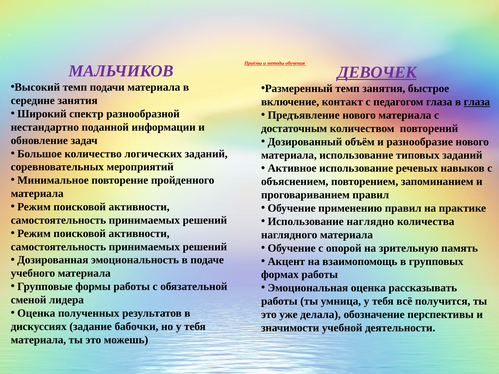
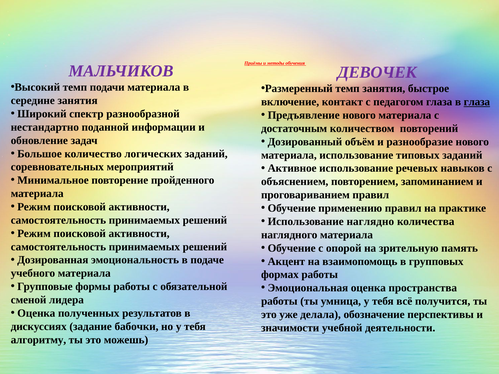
ДЕВОЧЕК underline: present -> none (377, 72)
рассказывать: рассказывать -> пространства (423, 288)
материала: материала -> алгоритму (38, 340)
